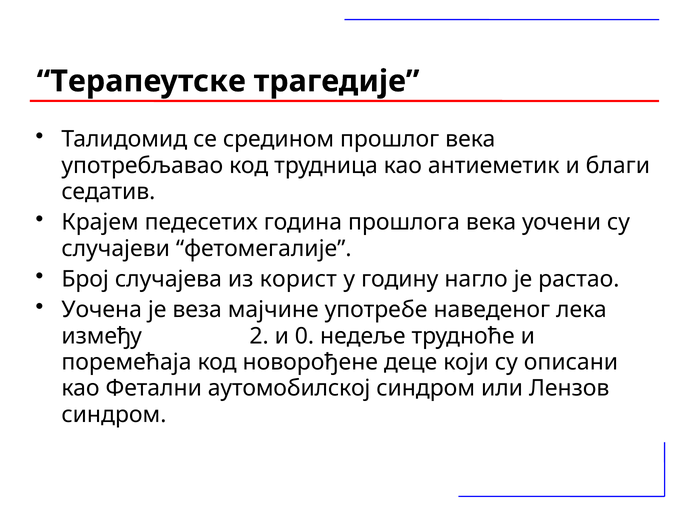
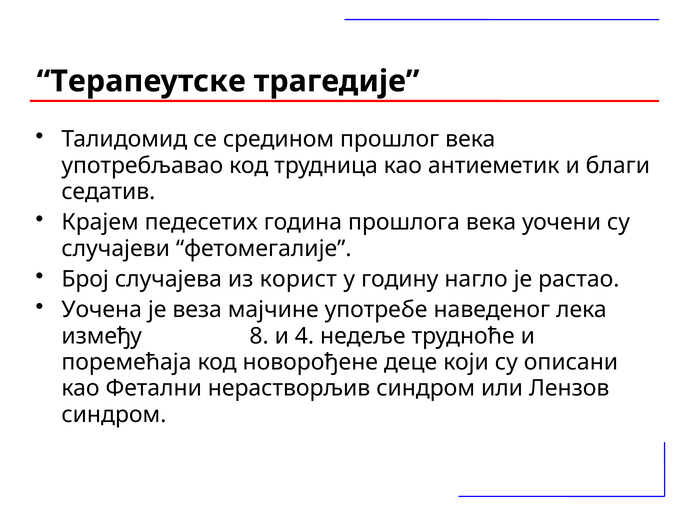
2: 2 -> 8 (259, 337)
0: 0 -> 4 (305, 337)
аутомобилској: аутомобилској -> нерастворљив (289, 389)
